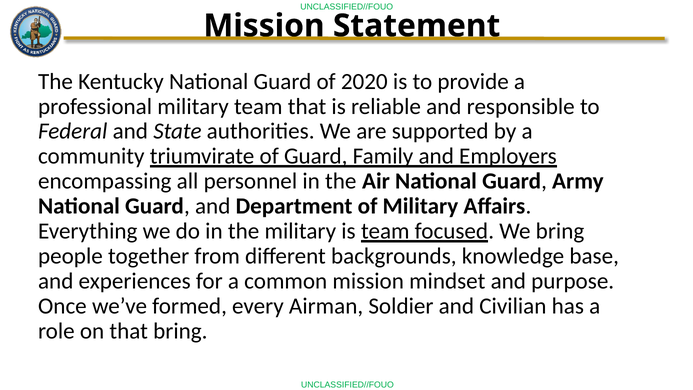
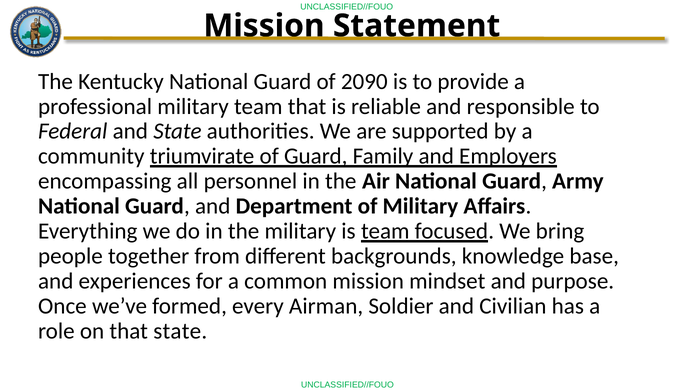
2020: 2020 -> 2090 (364, 81)
that bring: bring -> state (180, 331)
